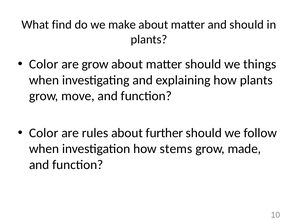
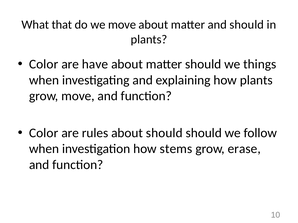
find: find -> that (62, 25)
we make: make -> move (122, 25)
are grow: grow -> have (95, 64)
about further: further -> should (164, 133)
made: made -> erase (244, 149)
